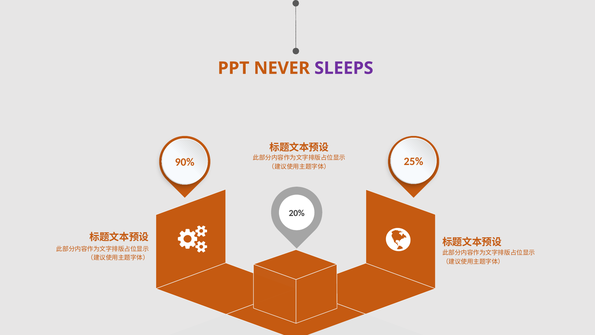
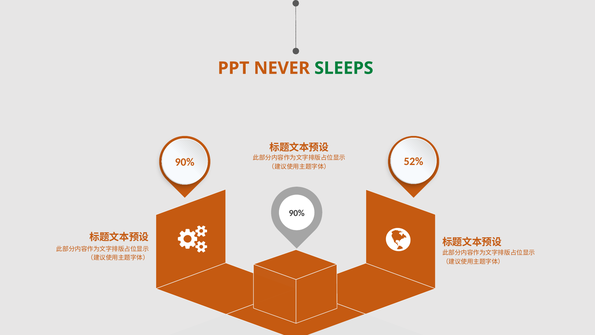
SLEEPS colour: purple -> green (344, 68)
25%: 25% -> 52% (414, 161)
20%: 20% -> 90% (297, 213)
